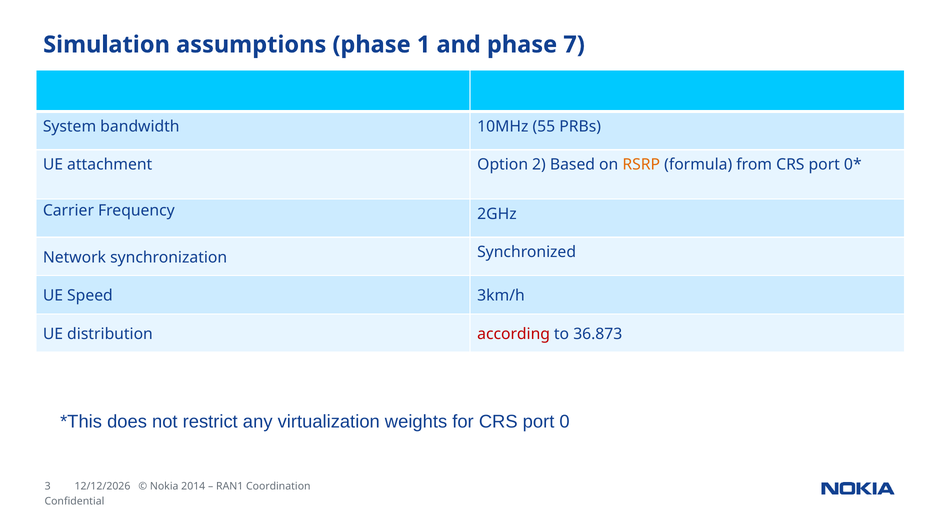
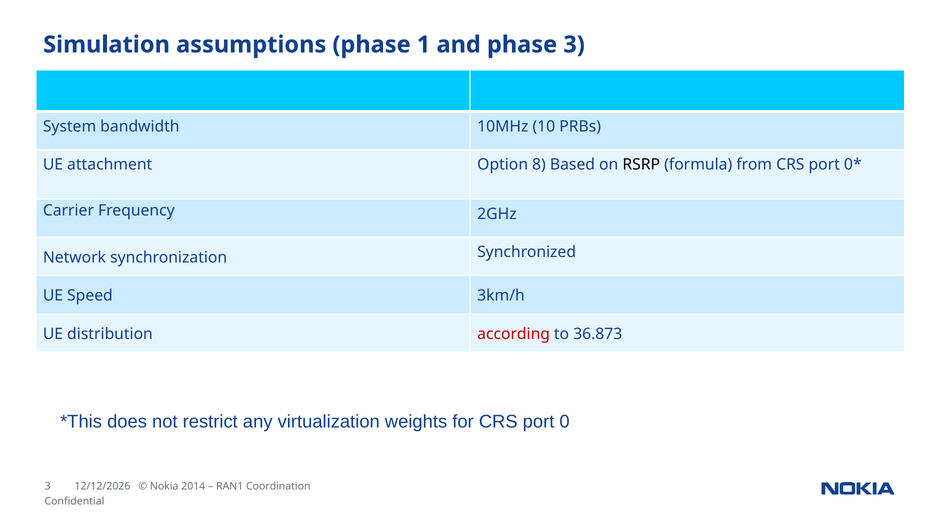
phase 7: 7 -> 3 (574, 45)
55: 55 -> 10 (544, 126)
2: 2 -> 8 (539, 165)
RSRP colour: orange -> black (641, 165)
